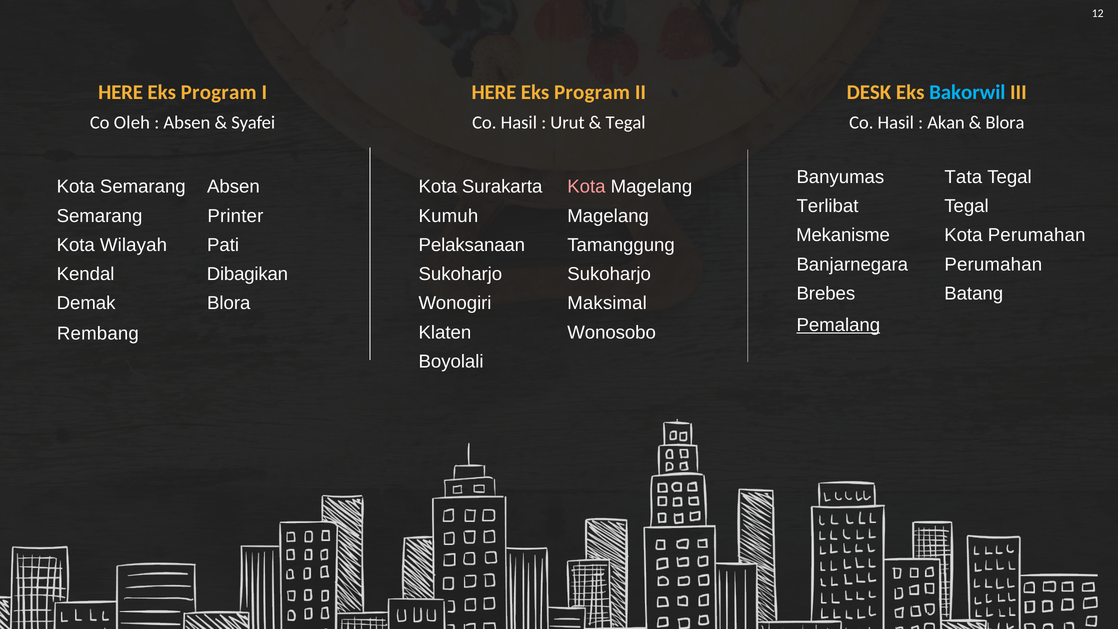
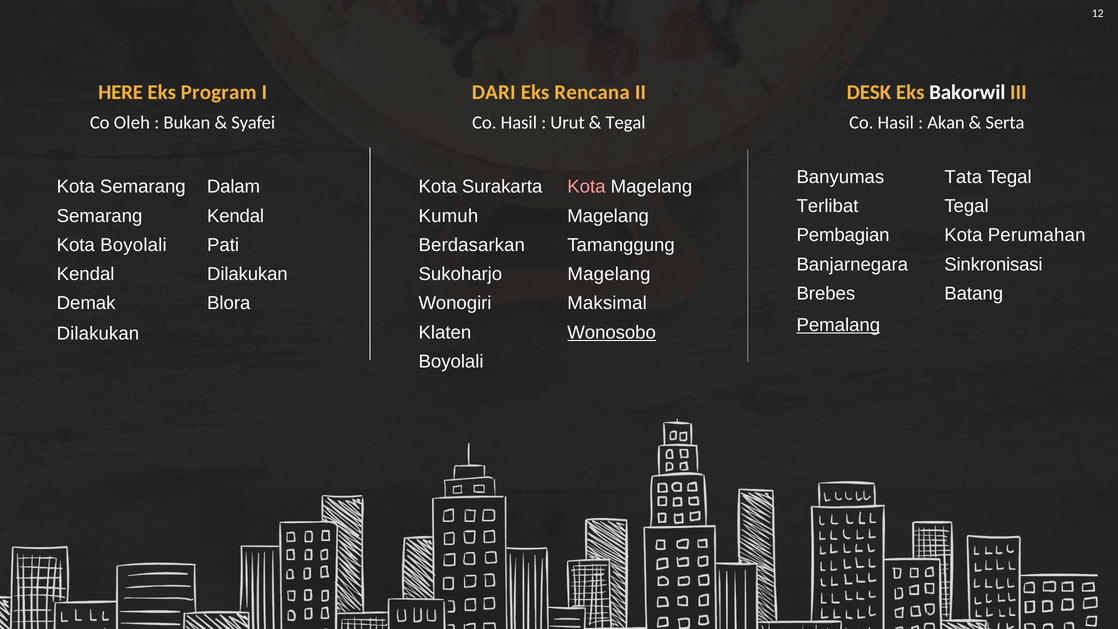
HERE: HERE -> DARI (494, 92)
Program: Program -> Rencana (592, 92)
Bakorwil colour: light blue -> white (967, 92)
Absen: Absen -> Bukan (187, 123)
Blora: Blora -> Serta (1005, 123)
Semarang Absen: Absen -> Dalam (234, 187)
Semarang Printer: Printer -> Kendal (236, 216)
Mekanisme: Mekanisme -> Pembagian (843, 235)
Kota Wilayah: Wilayah -> Boyolali (133, 245)
Pelaksanaan: Pelaksanaan -> Berdasarkan (472, 245)
Banjarnegara Perumahan: Perumahan -> Sinkronisasi (993, 264)
Kendal Dibagikan: Dibagikan -> Dilakukan (247, 274)
Sukoharjo Sukoharjo: Sukoharjo -> Magelang (609, 274)
Wonosobo underline: none -> present (612, 332)
Rembang: Rembang -> Dilakukan (98, 333)
